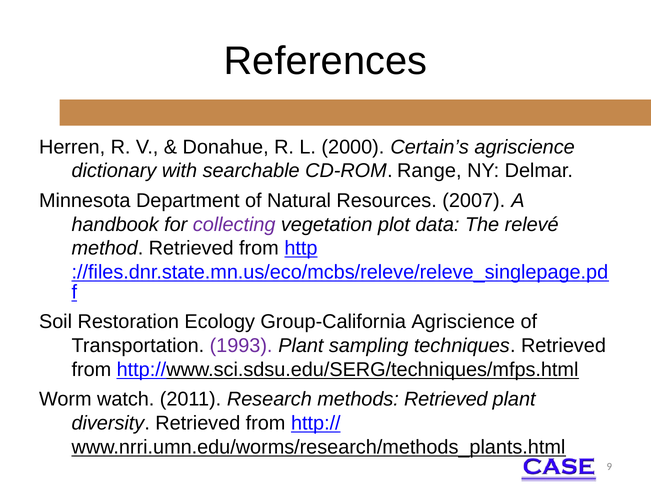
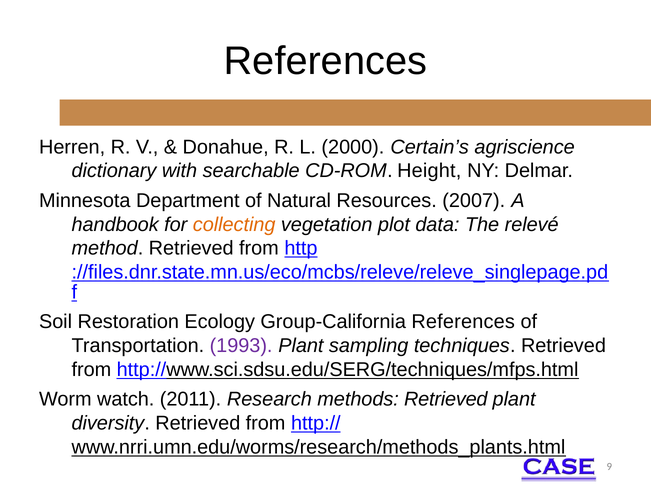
Range: Range -> Height (429, 171)
collecting colour: purple -> orange (234, 224)
Group-California Agriscience: Agriscience -> References (463, 321)
